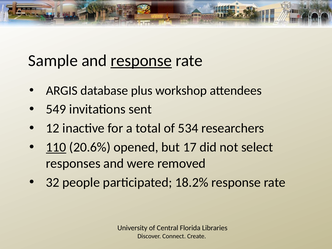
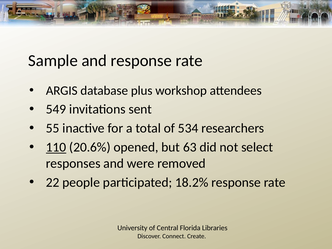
response underline: present -> none (141, 61)
12: 12 -> 55 (53, 128)
17: 17 -> 63 (190, 147)
32: 32 -> 22 (53, 182)
